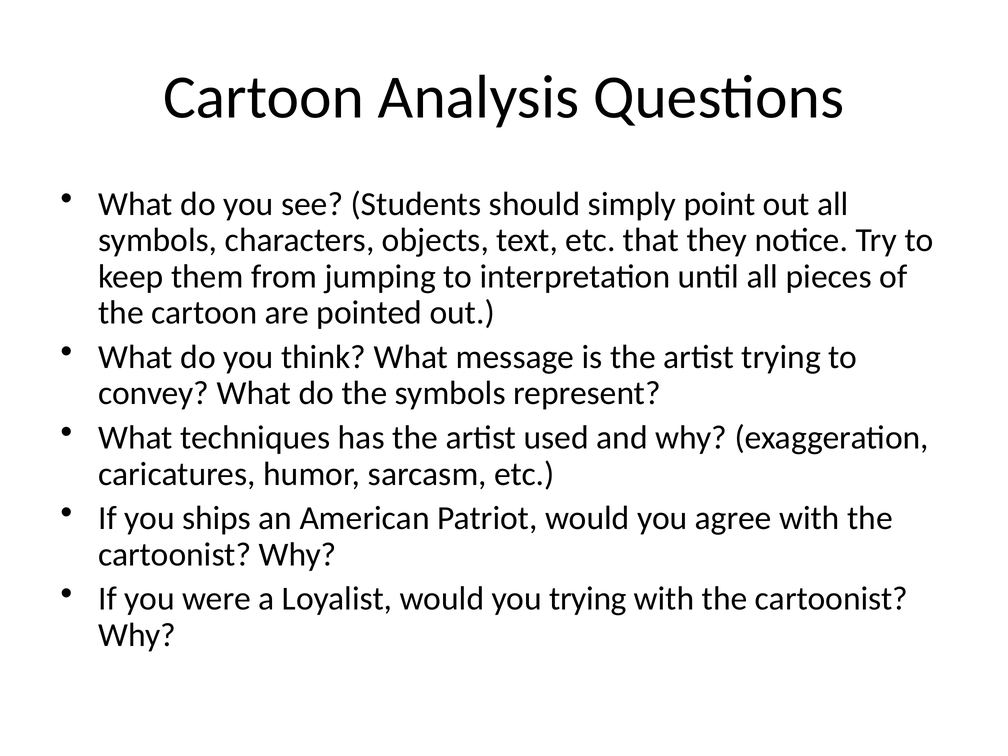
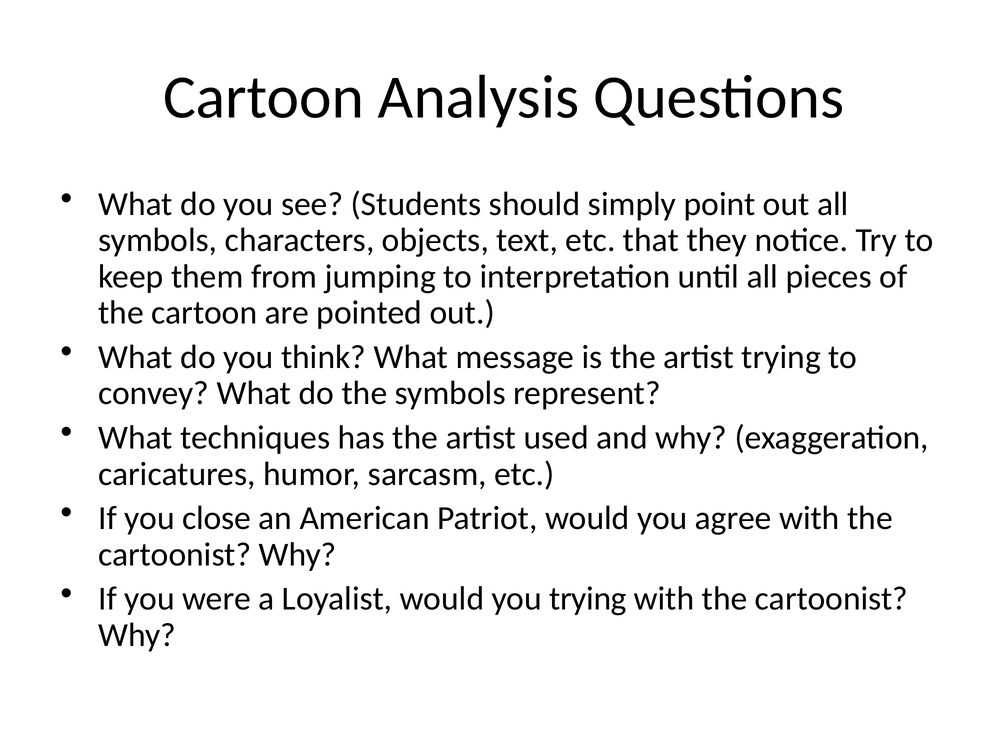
ships: ships -> close (217, 518)
